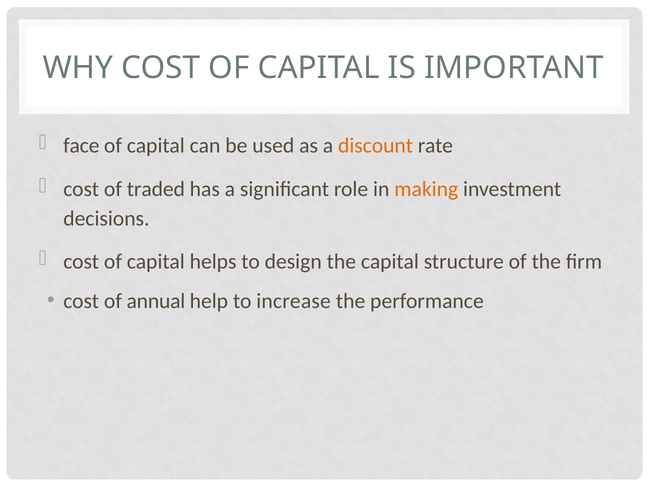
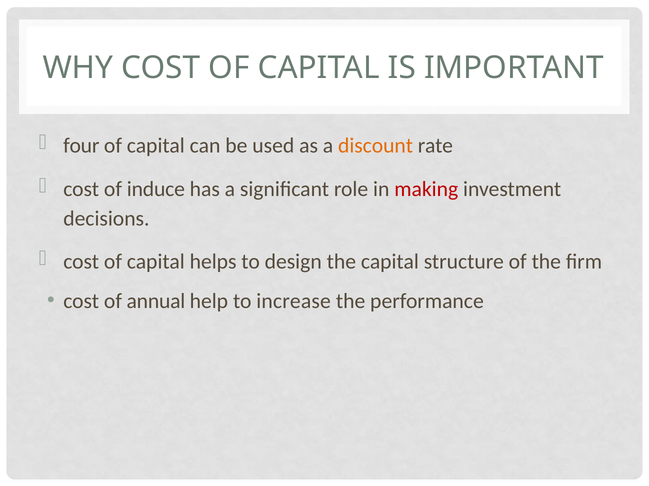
face: face -> four (81, 146)
traded: traded -> induce (156, 189)
making colour: orange -> red (426, 189)
